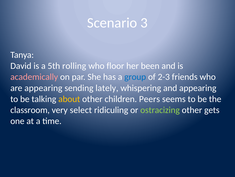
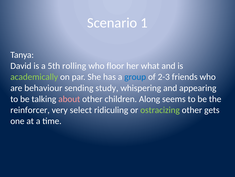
3: 3 -> 1 (144, 23)
been: been -> what (150, 66)
academically colour: pink -> light green (34, 77)
are appearing: appearing -> behaviour (43, 88)
lately: lately -> study (107, 88)
about colour: yellow -> pink (69, 99)
Peers: Peers -> Along (150, 99)
classroom: classroom -> reinforcer (30, 110)
